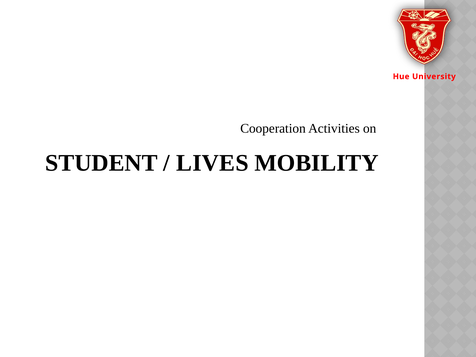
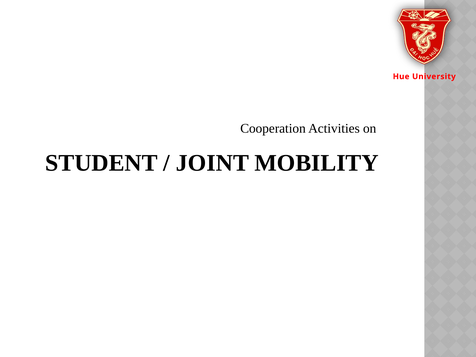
LIVES: LIVES -> JOINT (212, 163)
